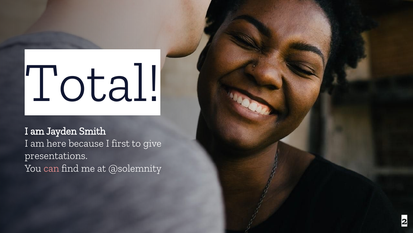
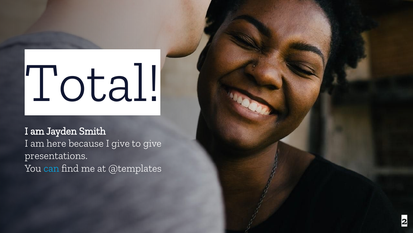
I first: first -> give (121, 143)
can colour: pink -> light blue (51, 168)
@solemnity: @solemnity -> @templates (135, 168)
